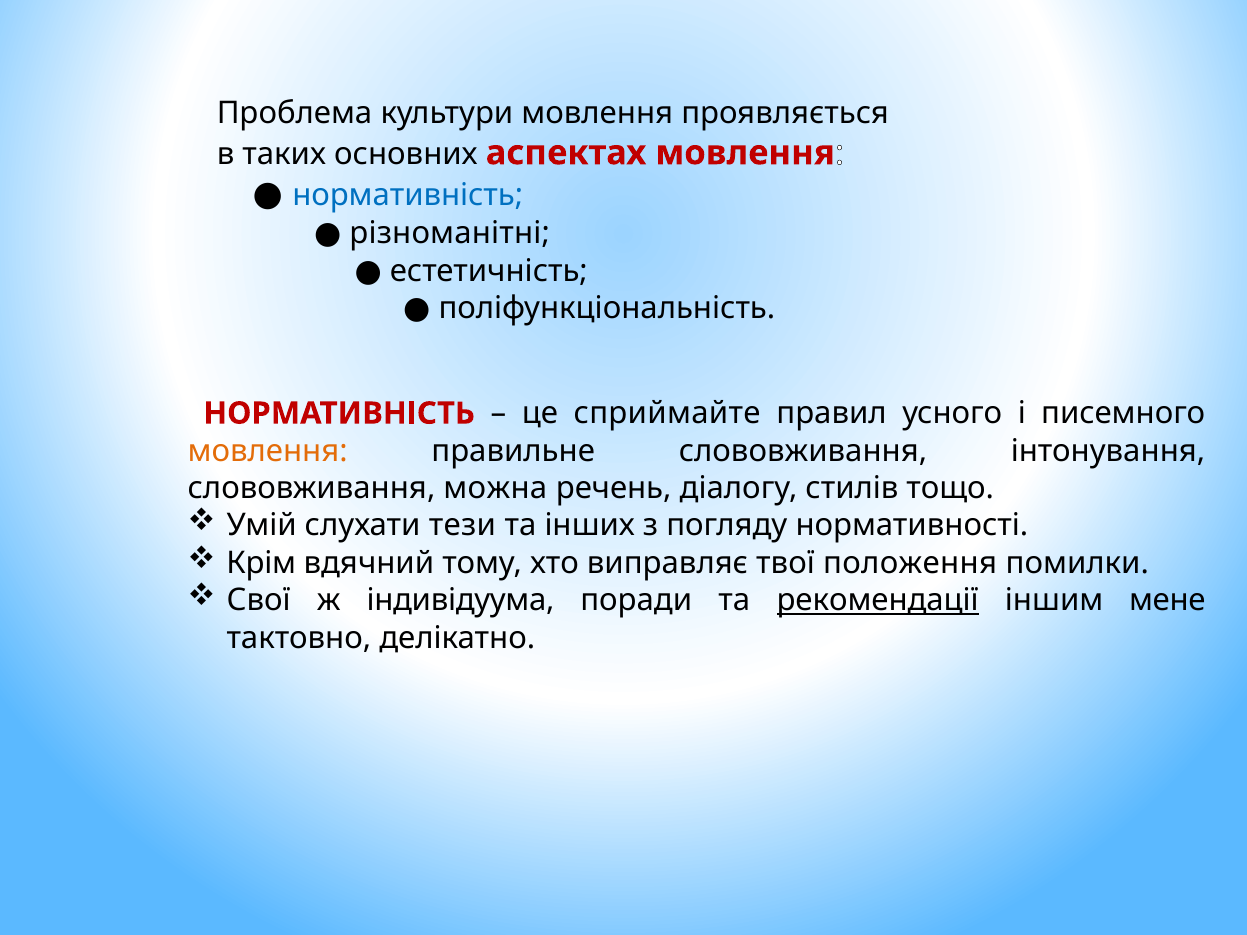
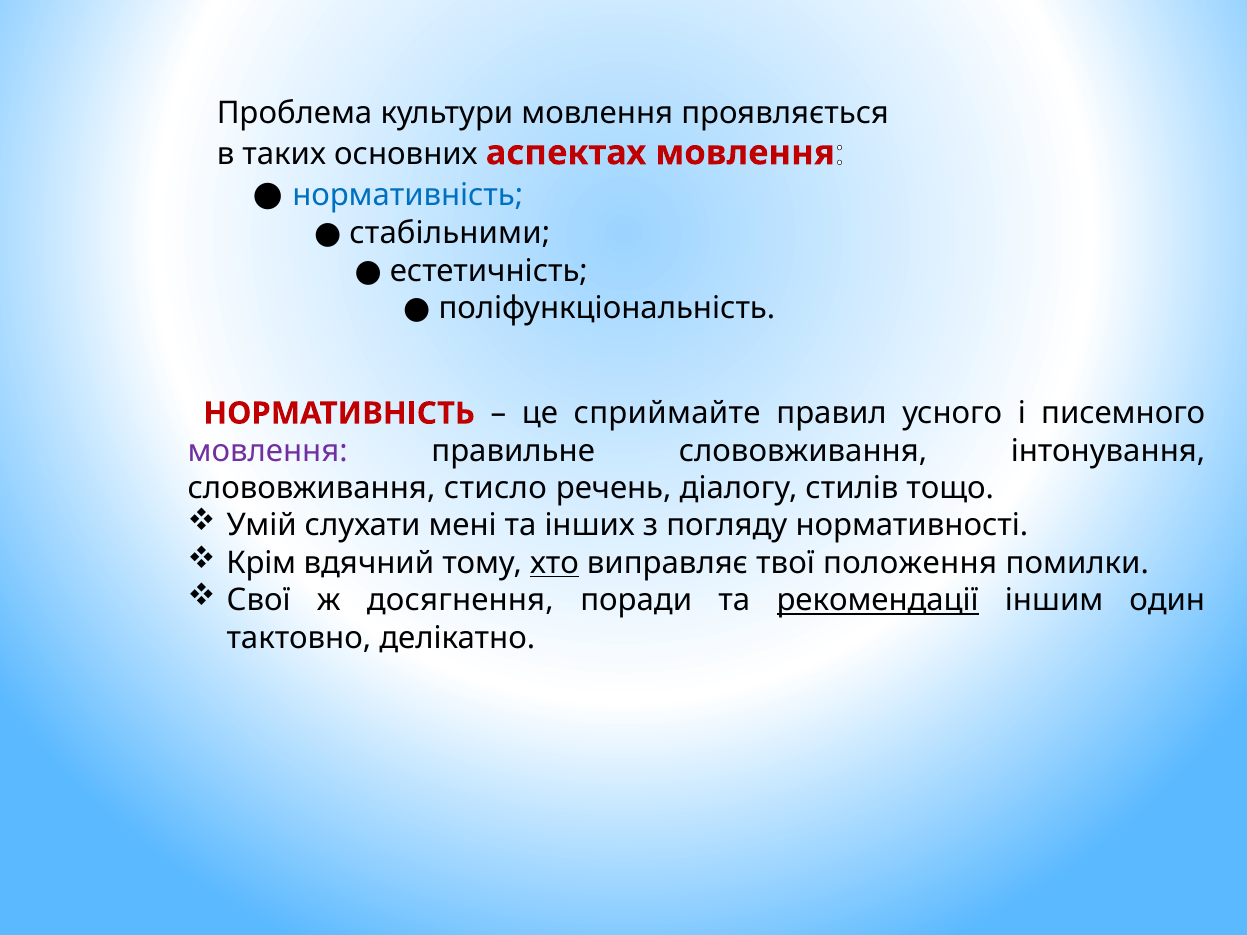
різноманітні: різноманітні -> стабільними (450, 234)
мовлення colour: orange -> purple (268, 451)
можна: можна -> стисло (495, 488)
тези: тези -> мені (463, 526)
хто underline: none -> present (555, 563)
індивідуума: індивідуума -> досягнення (460, 601)
мене: мене -> один (1167, 601)
